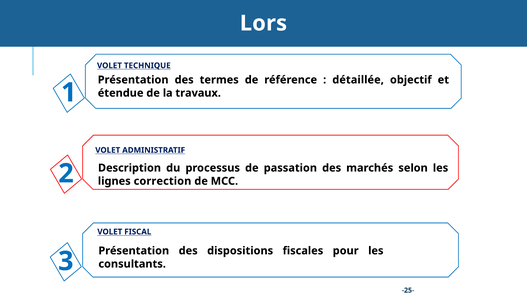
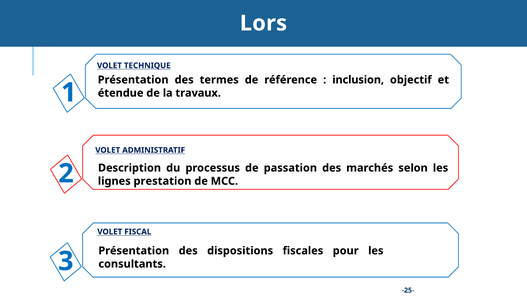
détaillée: détaillée -> inclusion (358, 80)
correction: correction -> prestation (162, 181)
